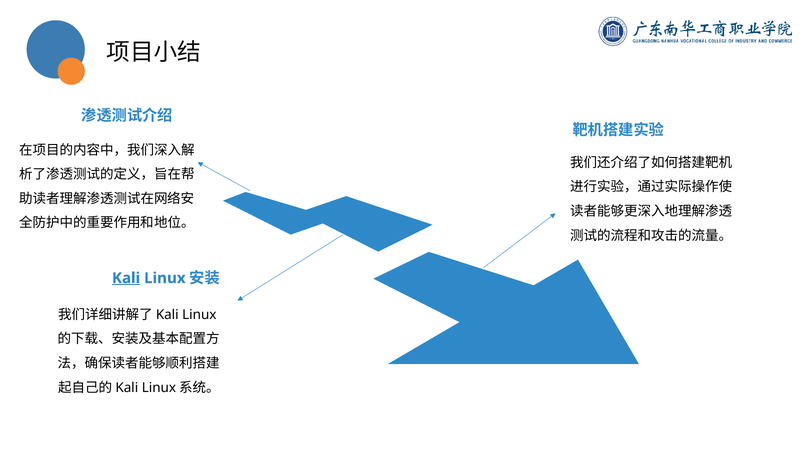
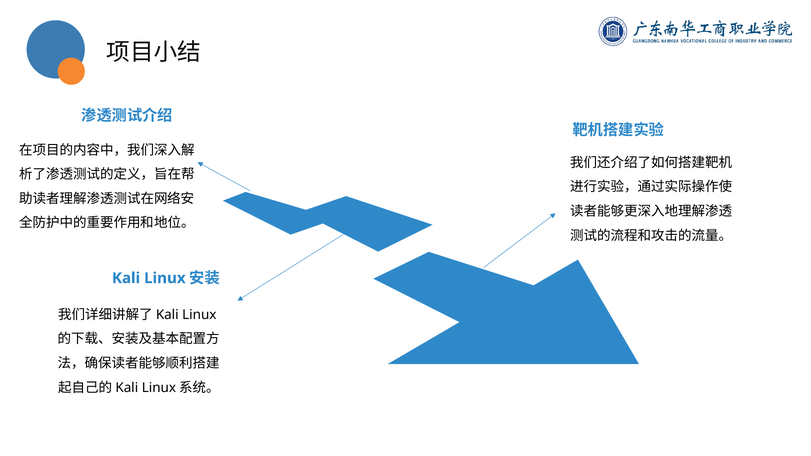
Kali underline: present -> none (126, 278)
